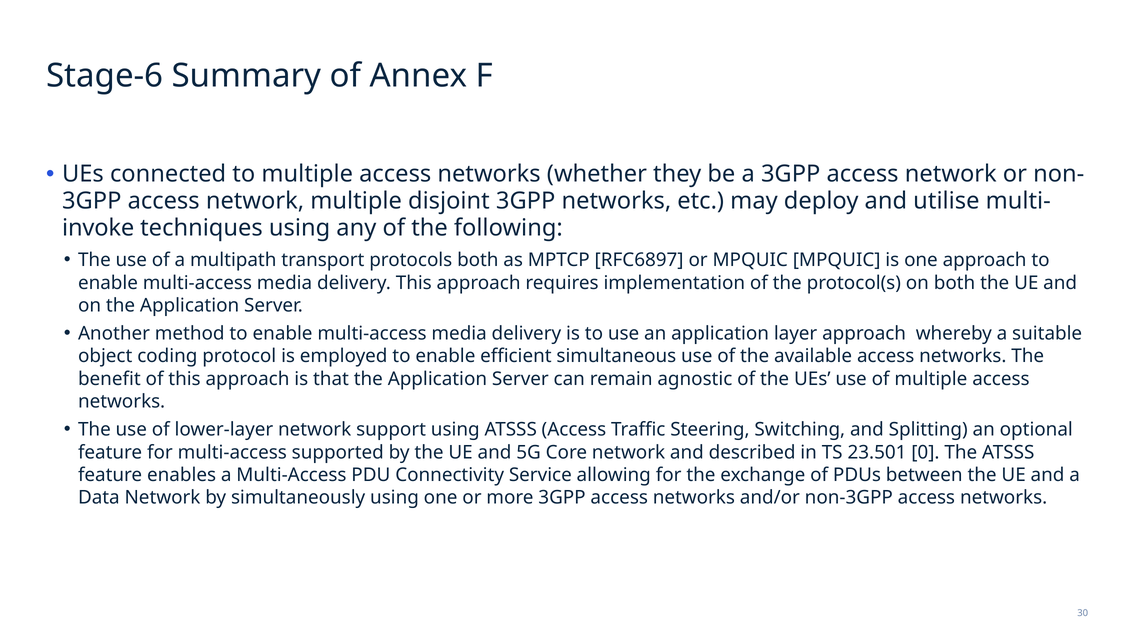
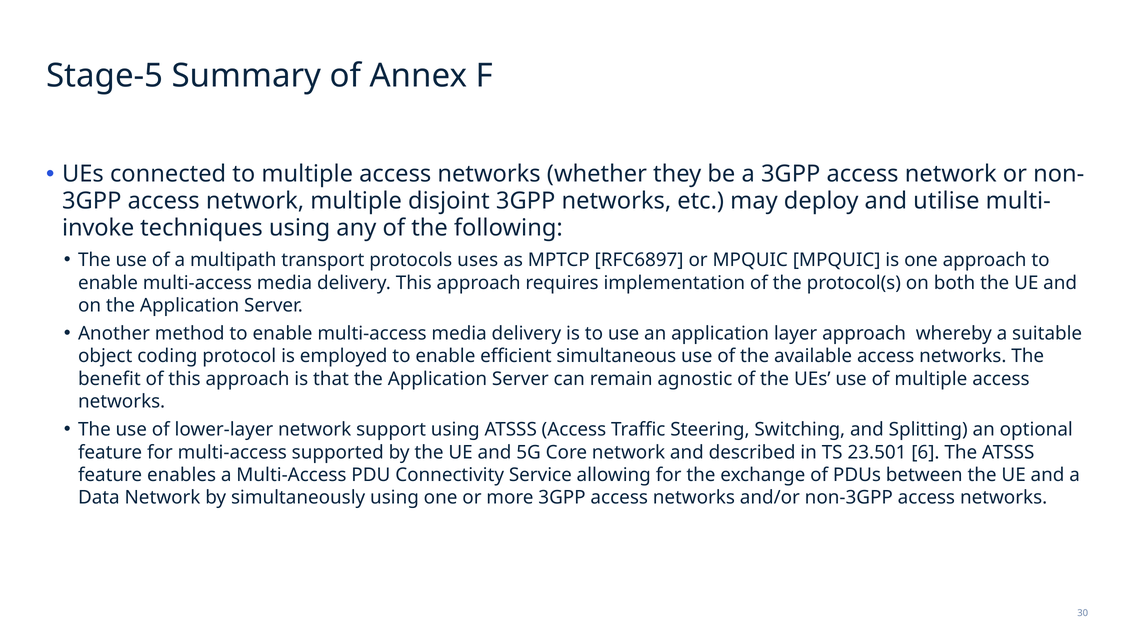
Stage-6: Stage-6 -> Stage-5 (105, 76)
protocols both: both -> uses (478, 260)
0: 0 -> 6 (925, 452)
